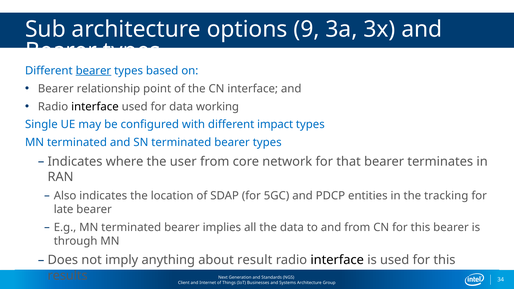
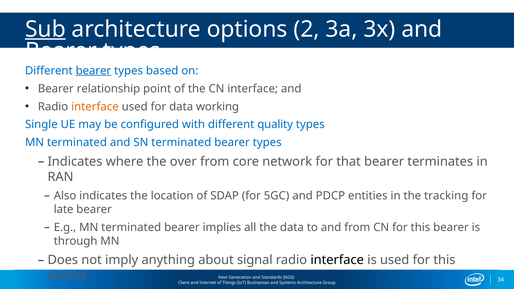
Sub underline: none -> present (45, 29)
9: 9 -> 2 (307, 29)
interface colour: black -> orange (95, 107)
impact: impact -> quality (275, 125)
user: user -> over (183, 162)
result: result -> signal (255, 260)
results: results -> evolve (67, 276)
